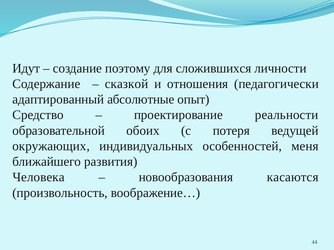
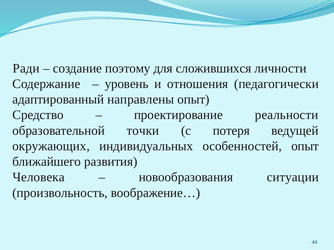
Идут: Идут -> Ради (26, 68)
сказкой: сказкой -> уровень (127, 84)
абсолютные: абсолютные -> направлены (141, 100)
обоих: обоих -> точки (143, 131)
особенностей меня: меня -> опыт (305, 146)
касаются: касаются -> ситуации (293, 178)
